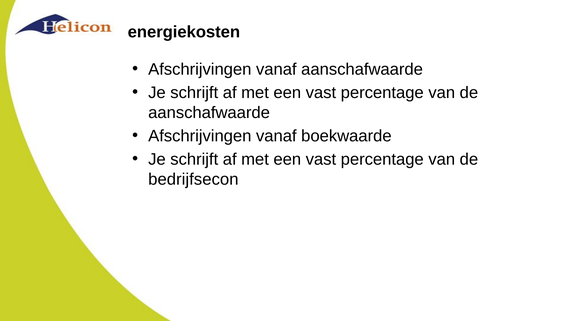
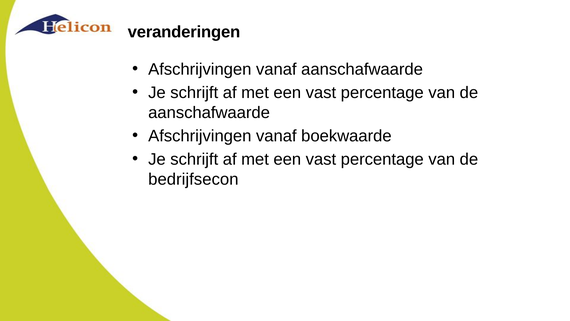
energiekosten: energiekosten -> veranderingen (184, 32)
